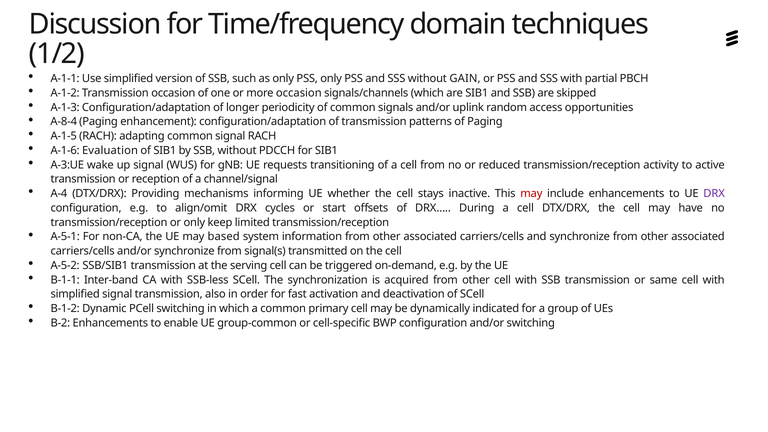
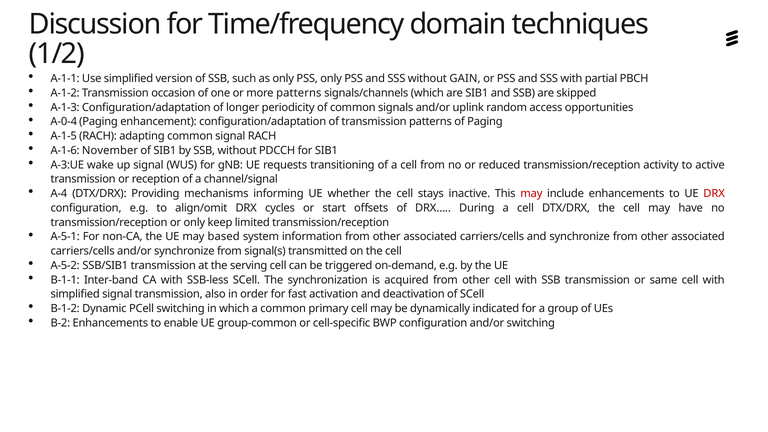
more occasion: occasion -> patterns (299, 93)
A-8-4: A-8-4 -> A-0-4 (64, 122)
Evaluation: Evaluation -> November (110, 150)
DRX colour: purple -> red (714, 194)
